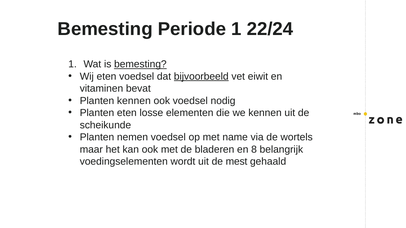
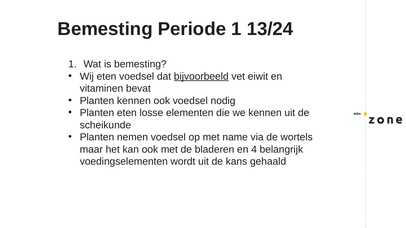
22/24: 22/24 -> 13/24 (270, 29)
bemesting underline: present -> none (140, 64)
8: 8 -> 4 (254, 150)
mest: mest -> kans (236, 162)
